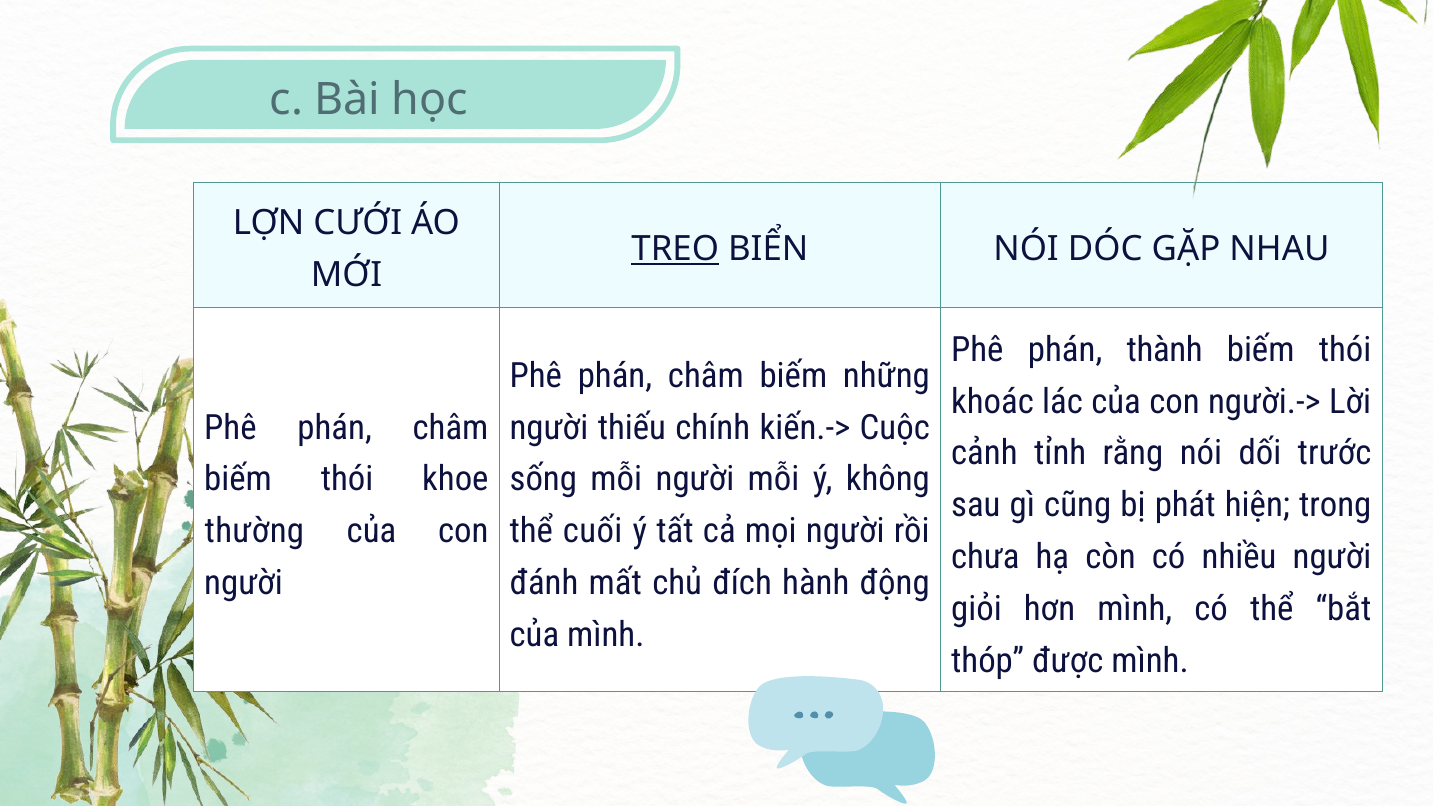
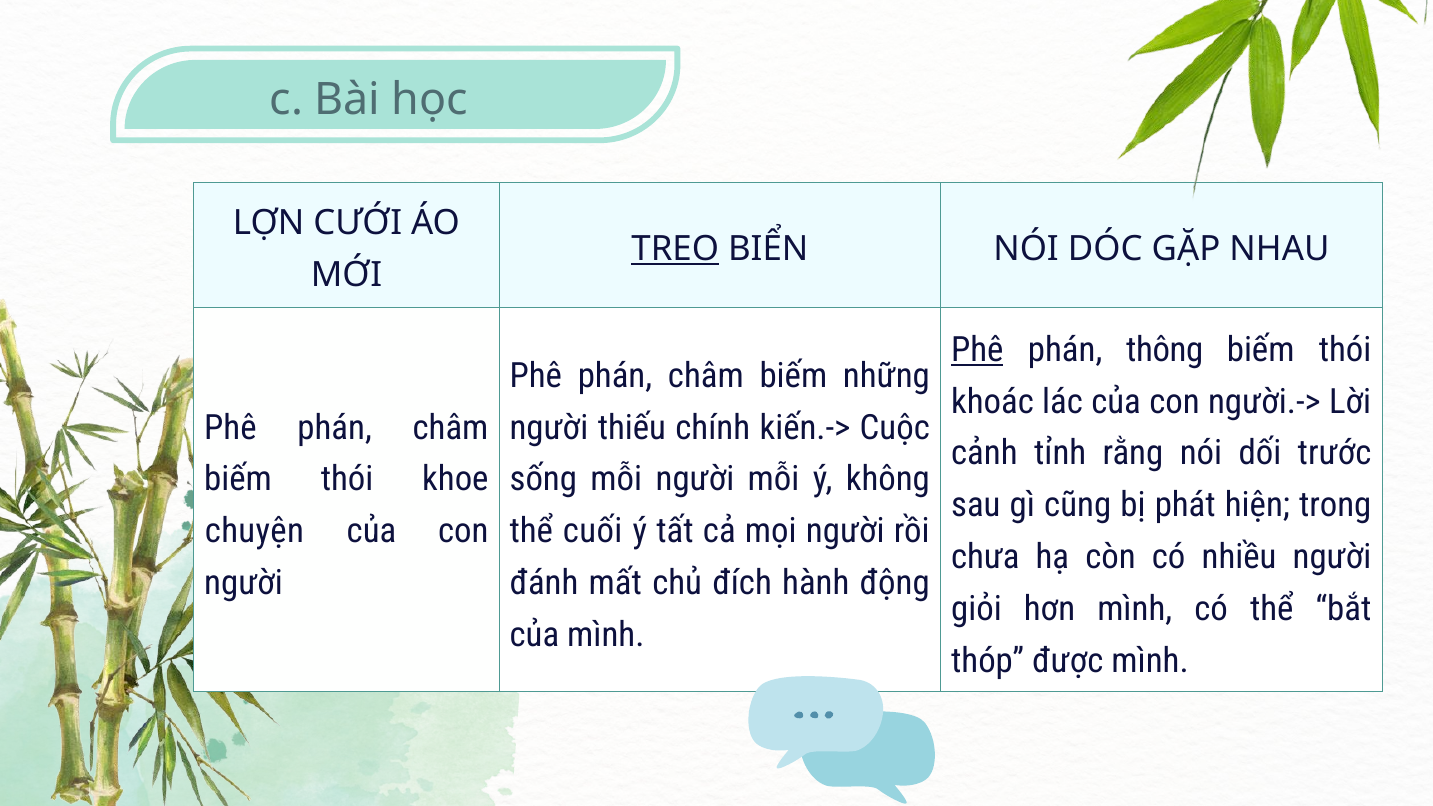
Phê underline: none -> present (977, 350)
thành: thành -> thông (1165, 350)
thường: thường -> chuyện (254, 531)
